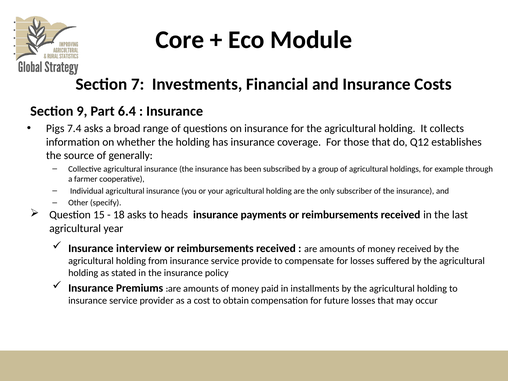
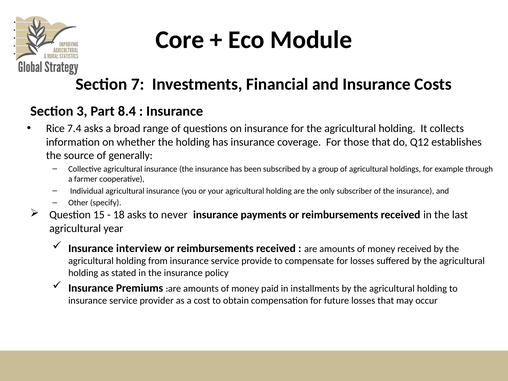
9: 9 -> 3 (82, 111)
6.4: 6.4 -> 8.4 (127, 111)
Pigs: Pigs -> Rice (55, 129)
heads: heads -> never (174, 215)
